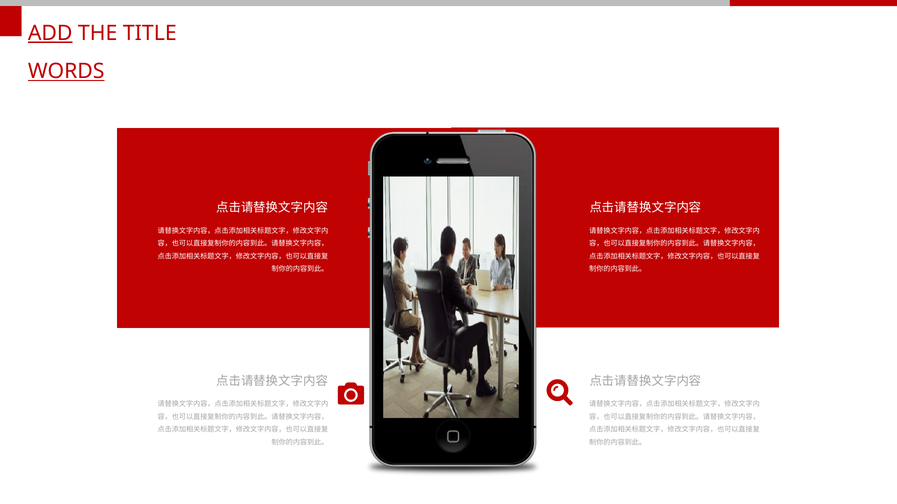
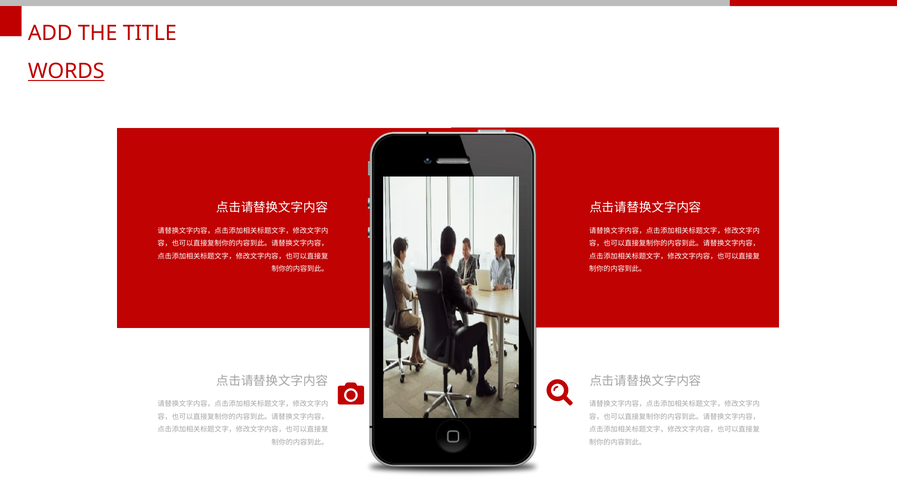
ADD underline: present -> none (50, 33)
